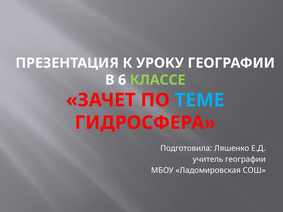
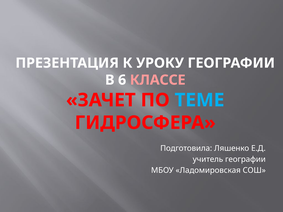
КЛАССЕ colour: light green -> pink (158, 80)
